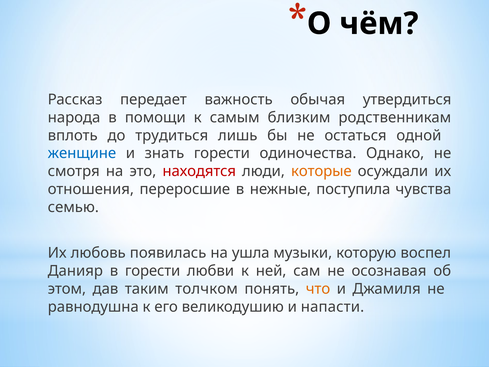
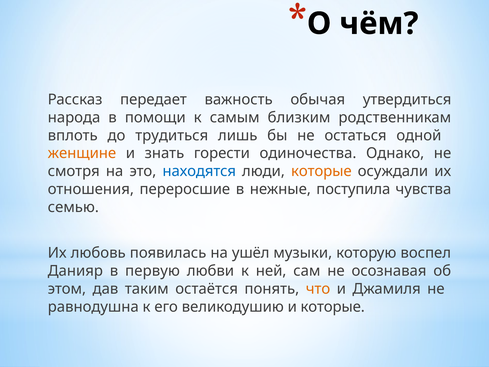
женщине colour: blue -> orange (82, 153)
находятся colour: red -> blue (199, 171)
ушла: ушла -> ушёл (251, 253)
в горести: горести -> первую (153, 271)
толчком: толчком -> остаётся (207, 289)
и напасти: напасти -> которые (333, 307)
